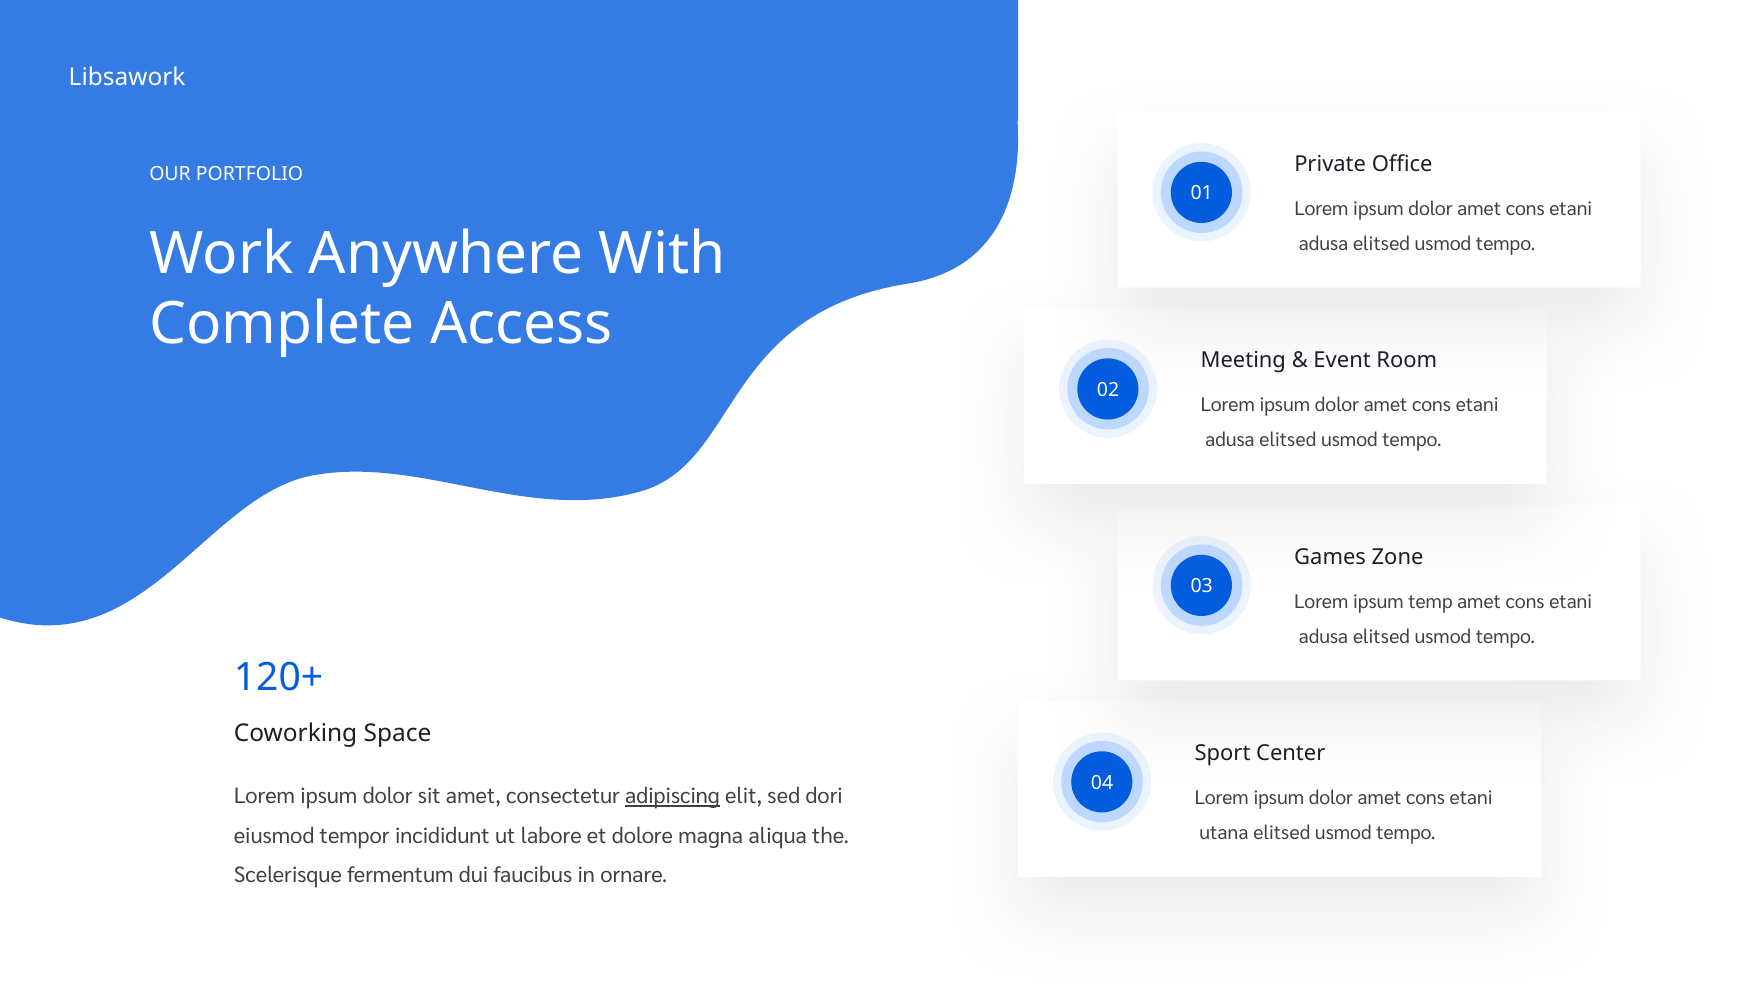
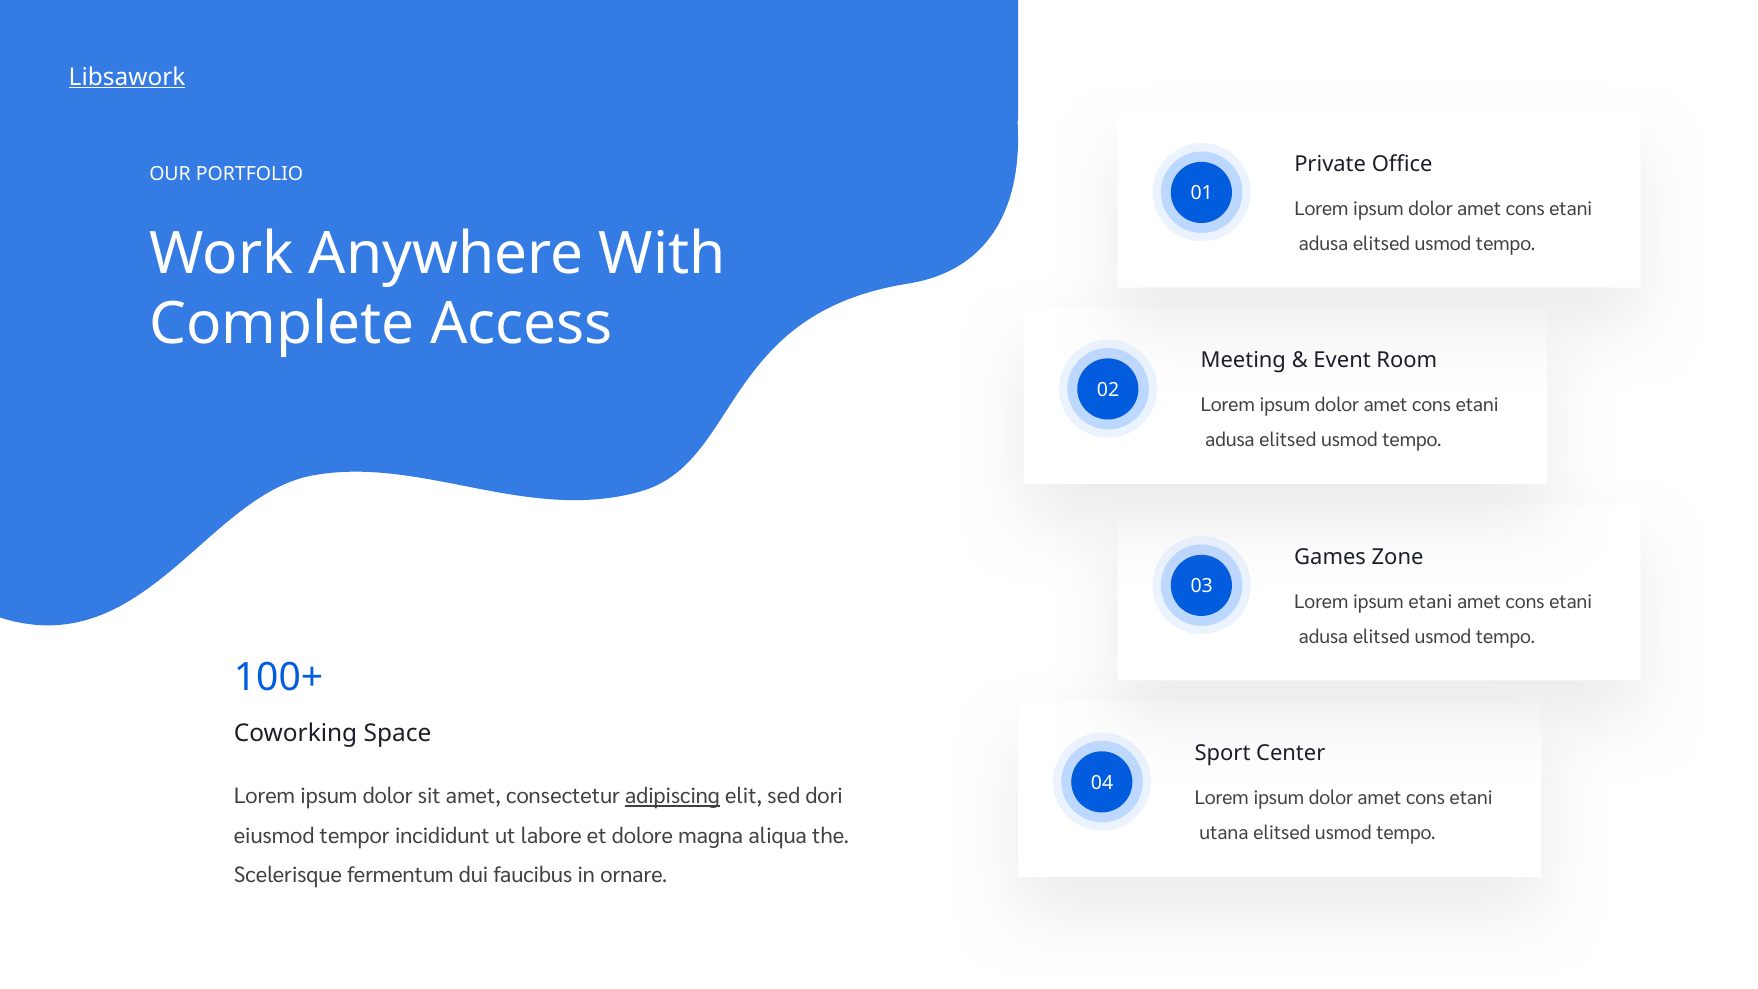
Libsawork underline: none -> present (127, 77)
ipsum temp: temp -> etani (1430, 601)
120+: 120+ -> 100+ (279, 678)
